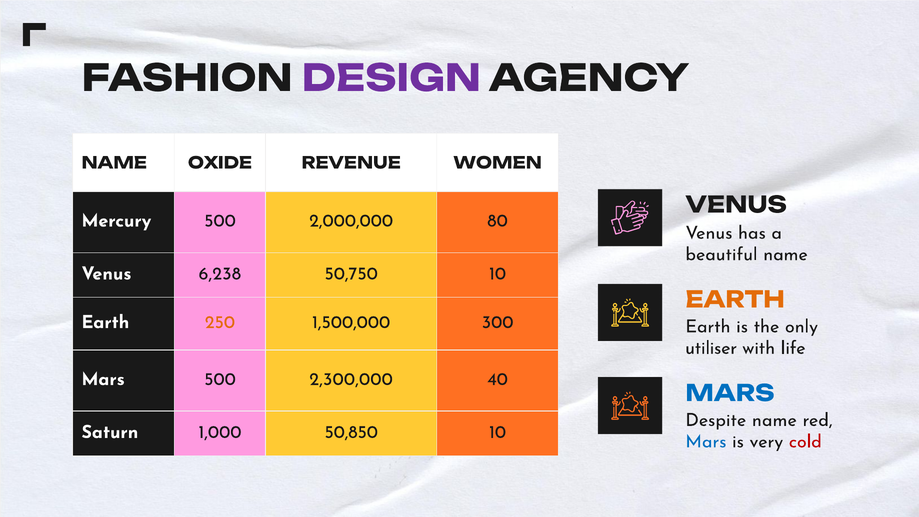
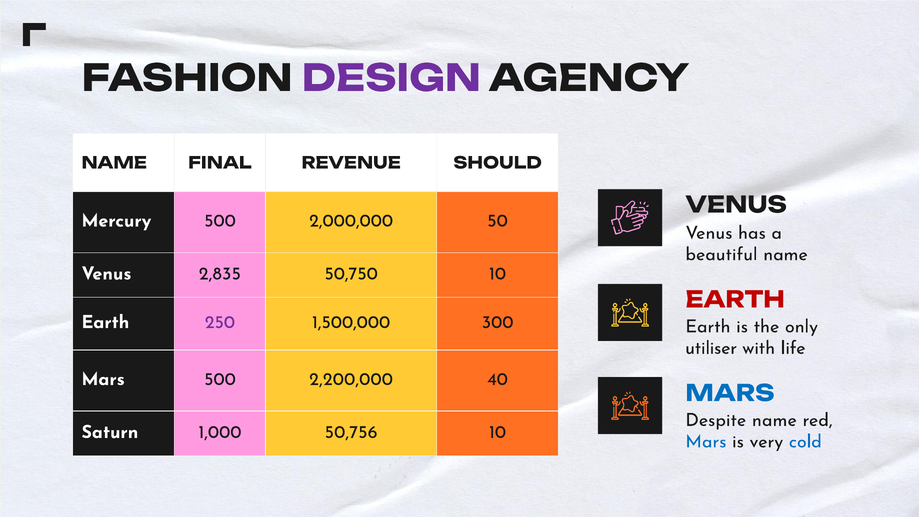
OXIDE: OXIDE -> FINAL (220, 163)
WOMEN: WOMEN -> SHOULD (498, 163)
80: 80 -> 50 (497, 221)
6,238: 6,238 -> 2,835 (220, 274)
EARTH colour: orange -> red (735, 300)
250 colour: orange -> purple (220, 322)
2,300,000: 2,300,000 -> 2,200,000 (351, 379)
50,850: 50,850 -> 50,756 (351, 432)
cold colour: red -> blue (805, 441)
